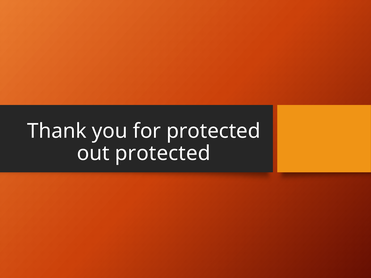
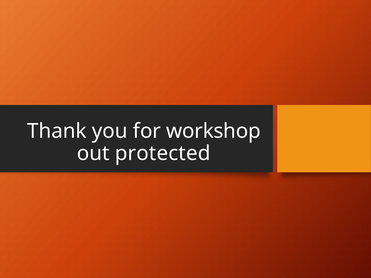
for protected: protected -> workshop (213, 131)
